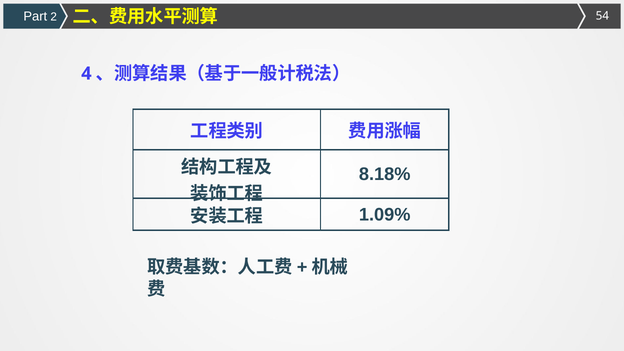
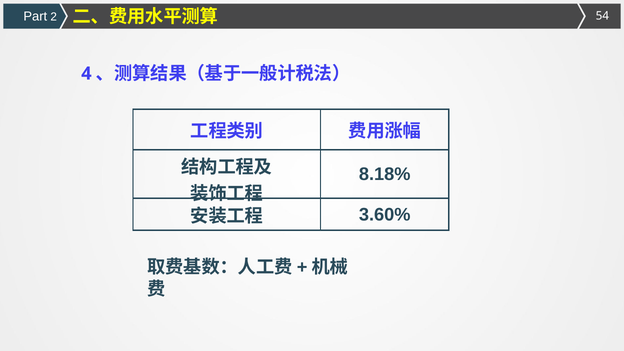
1.09%: 1.09% -> 3.60% (385, 214)
